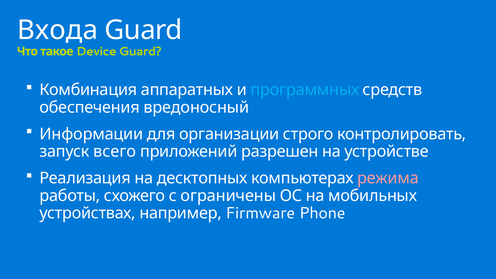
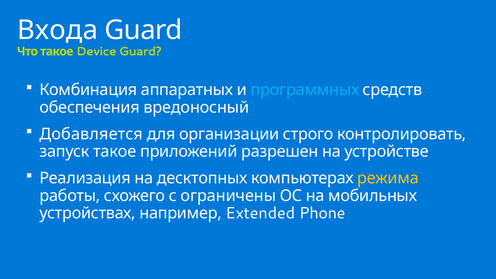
Информации: Информации -> Добавляется (91, 134)
запуск всего: всего -> такое (115, 152)
режима colour: pink -> yellow (388, 178)
Firmware: Firmware -> Extended (260, 213)
